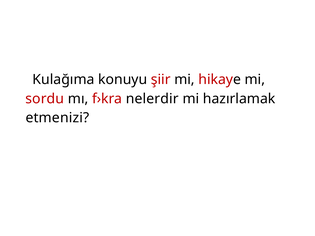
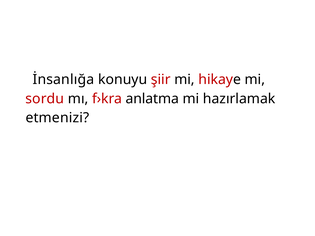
Kulağıma: Kulağıma -> İnsanlığa (63, 80)
nelerdir: nelerdir -> anlatma (152, 99)
